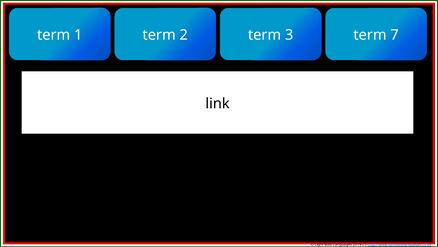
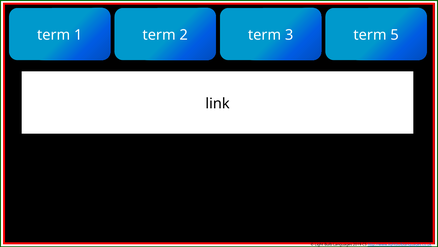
7: 7 -> 5 (395, 35)
